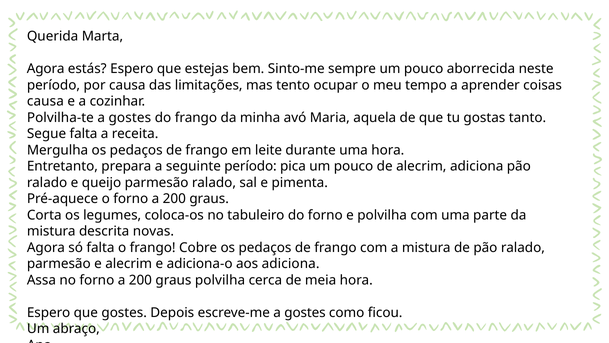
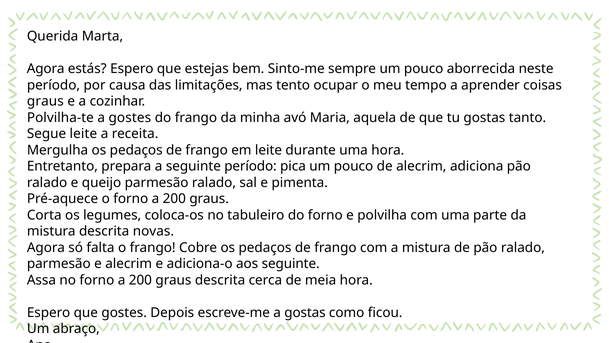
causa: causa -> graus (45, 101)
Segue falta: falta -> leite (83, 134)
aos adiciona: adiciona -> seguinte (291, 264)
graus polvilha: polvilha -> descrita (220, 280)
escreve-me a gostes: gostes -> gostas (305, 312)
